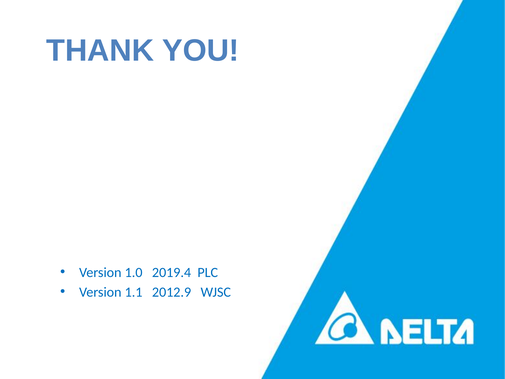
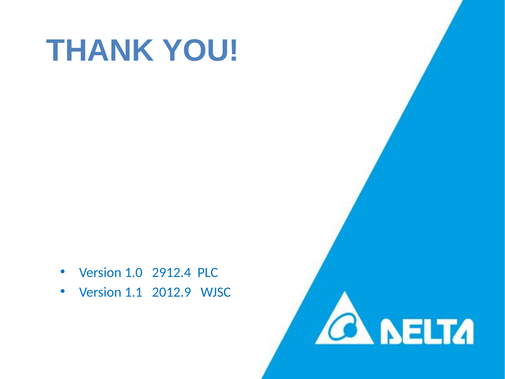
2019.4: 2019.4 -> 2912.4 (172, 272)
